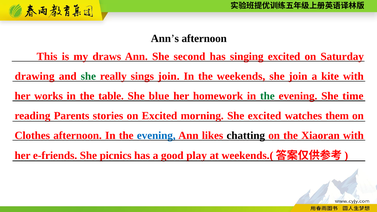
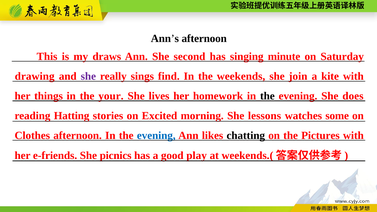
singing excited: excited -> minute (284, 56)
she colour: green -> purple (88, 76)
sings join: join -> find (169, 76)
works: works -> things (49, 96)
table: table -> your (111, 96)
blue: blue -> lives (159, 96)
the colour: green -> black (267, 96)
time: time -> does (353, 96)
Parents: Parents -> Hatting (72, 116)
She excited: excited -> lessons (265, 116)
them: them -> some (337, 116)
Xiaoran: Xiaoran -> Pictures (320, 136)
